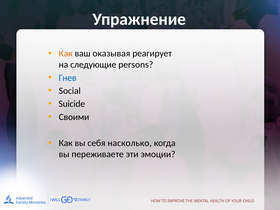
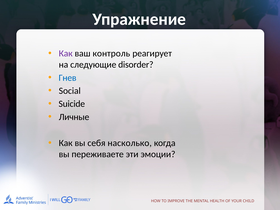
Как colour: orange -> purple (66, 53)
оказывая: оказывая -> контроль (111, 53)
persons: persons -> disorder (136, 65)
Своими: Своими -> Личные (74, 117)
